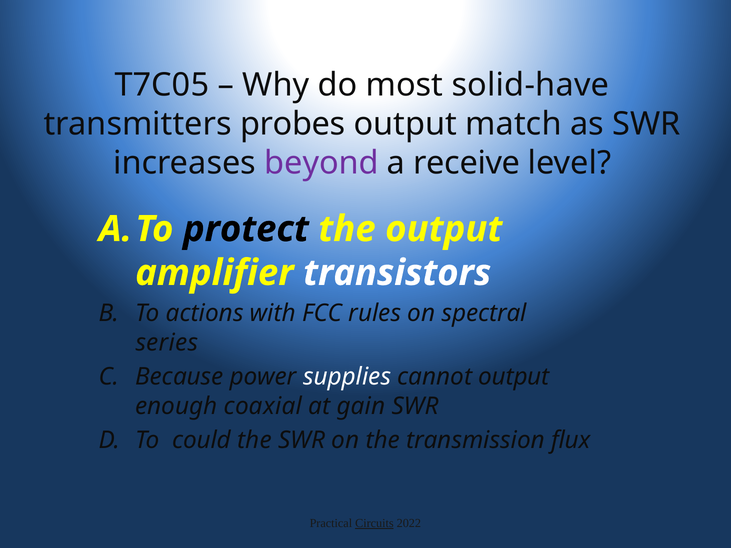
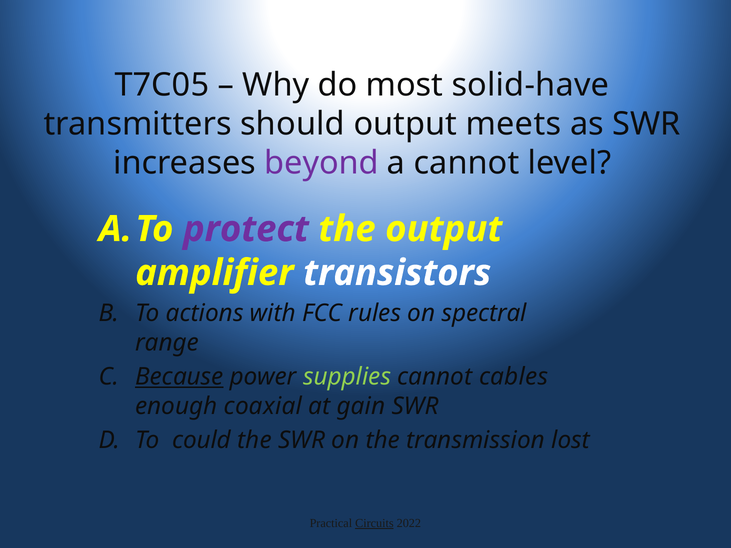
probes: probes -> should (293, 124)
match: match -> meets (513, 124)
a receive: receive -> cannot (467, 163)
protect colour: black -> purple (246, 229)
series: series -> range (167, 343)
Because underline: none -> present (179, 377)
supplies colour: white -> light green (347, 377)
cannot output: output -> cables (514, 377)
flux: flux -> lost (571, 440)
